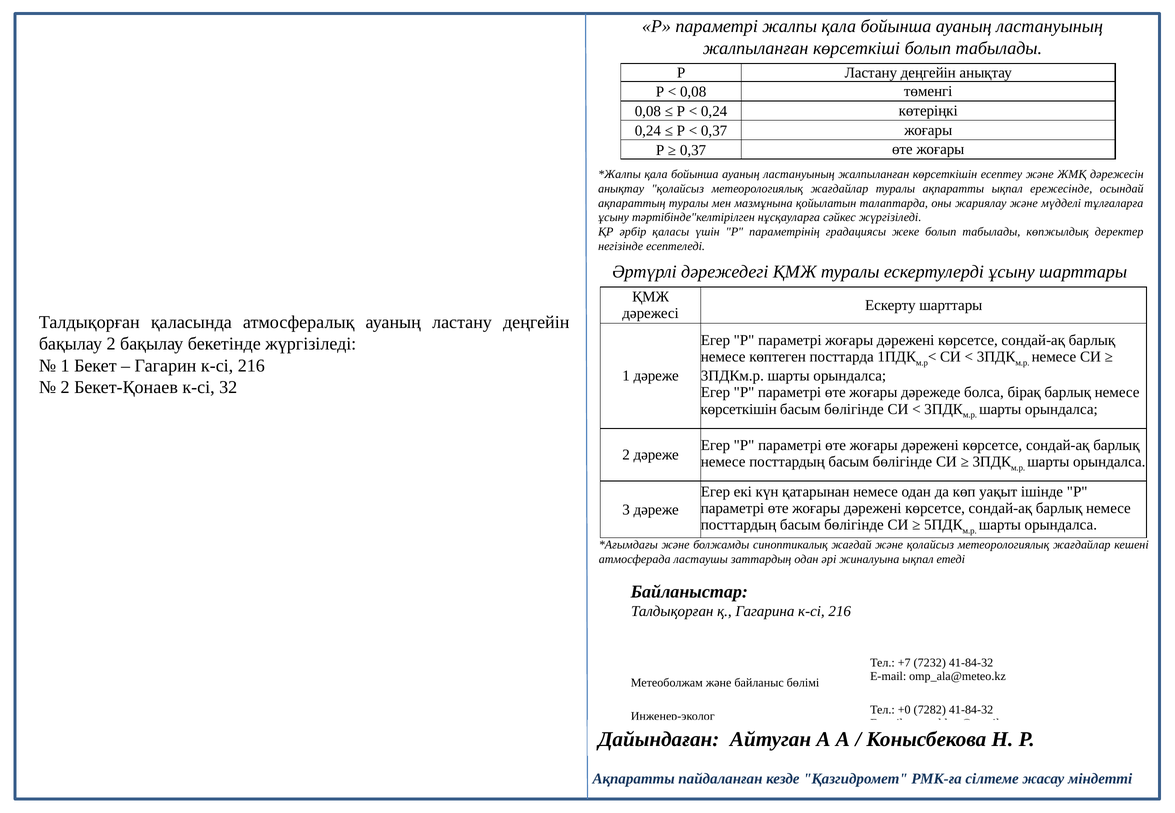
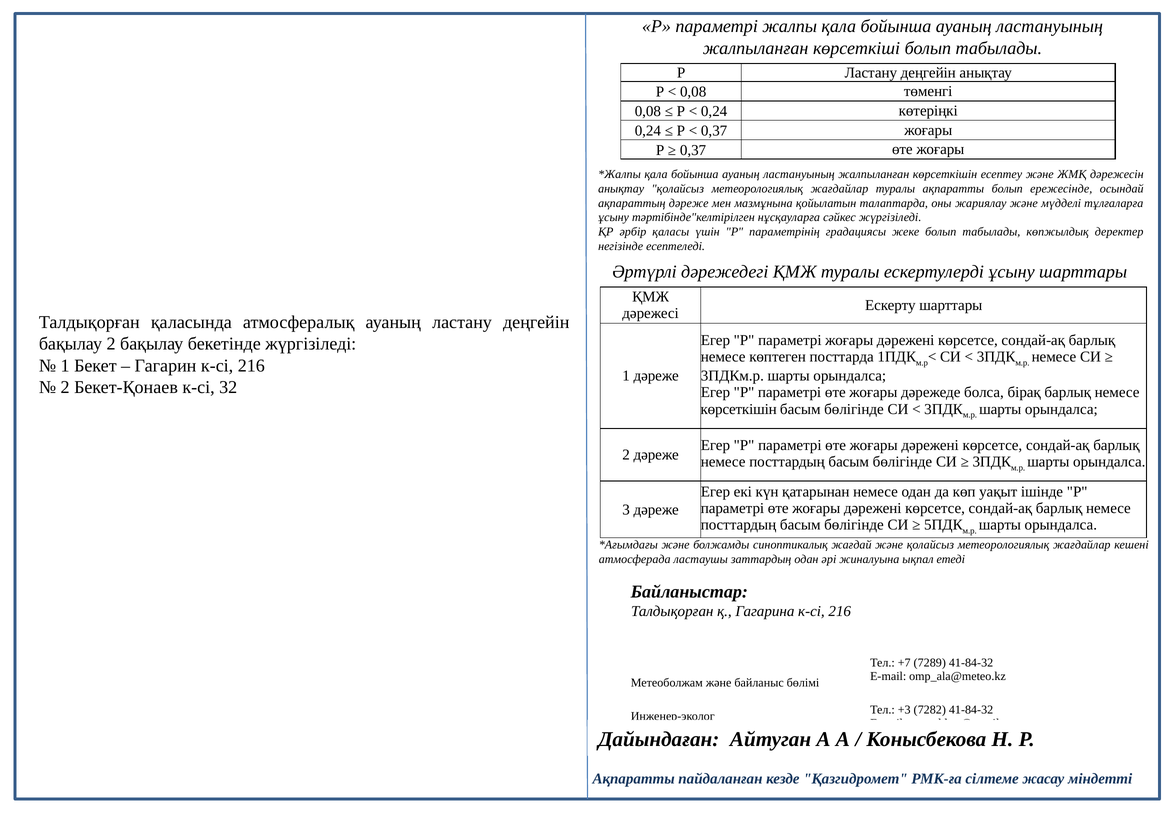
ақпаратты ықпал: ықпал -> болып (1007, 189)
ақпараттың туралы: туралы -> дәреже (689, 203)
7232: 7232 -> 7289 (930, 663)
+0: +0 -> +3 (904, 710)
